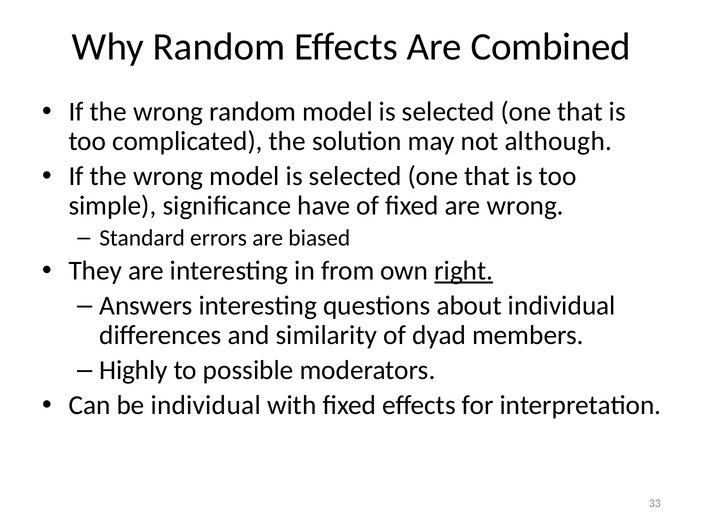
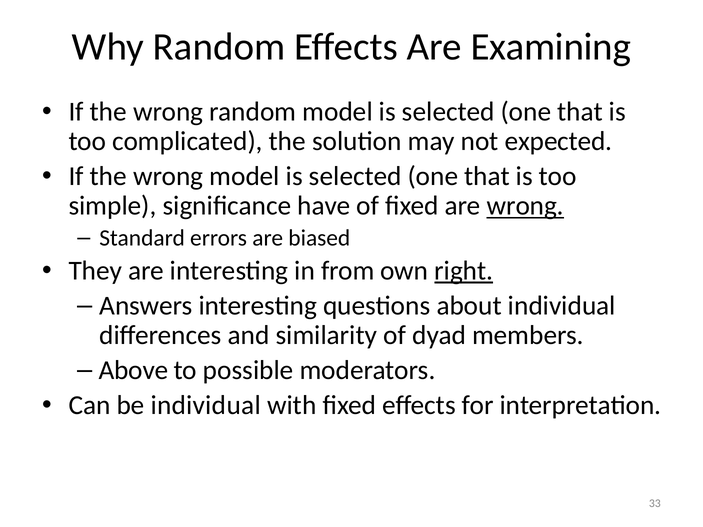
Combined: Combined -> Examining (551, 47)
although: although -> expected (559, 141)
wrong underline: none -> present (525, 206)
Highly: Highly -> Above (133, 370)
